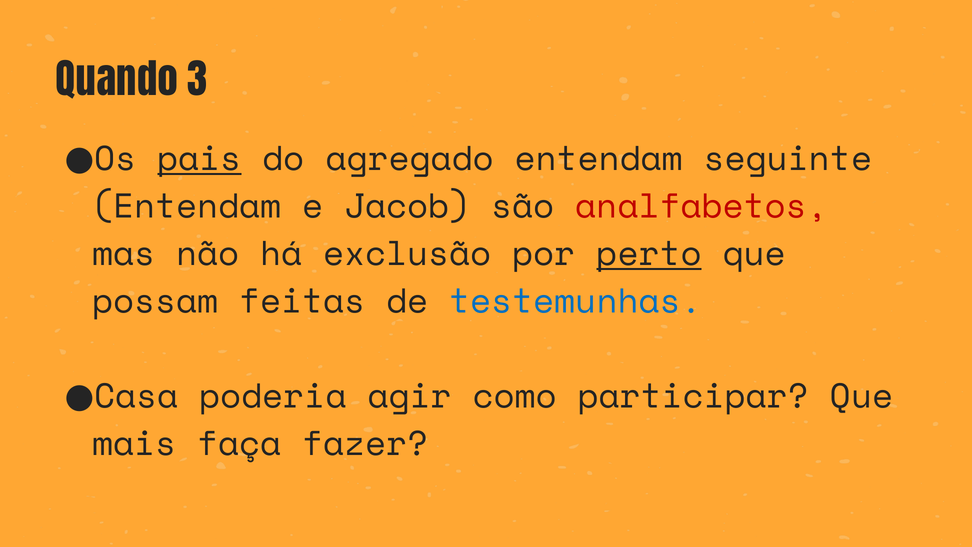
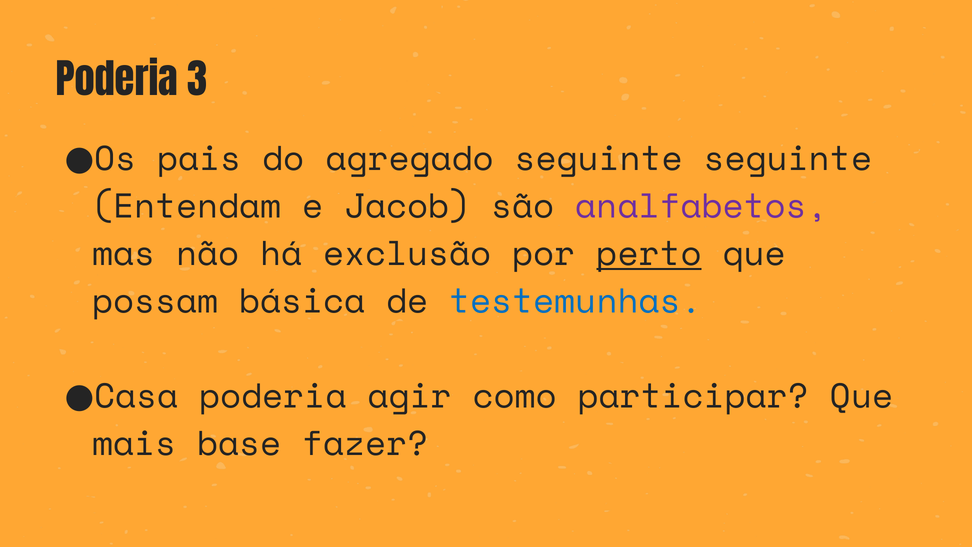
Quando: Quando -> Poderia (117, 82)
pais underline: present -> none (199, 159)
agregado entendam: entendam -> seguinte (599, 159)
analfabetos colour: red -> purple (702, 207)
feitas: feitas -> básica (302, 301)
faça: faça -> base (239, 444)
